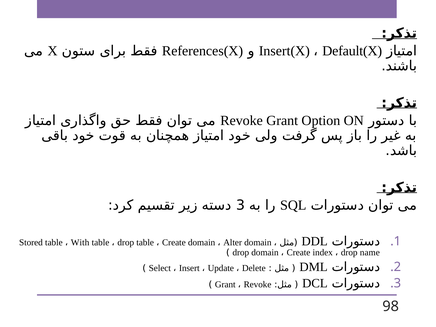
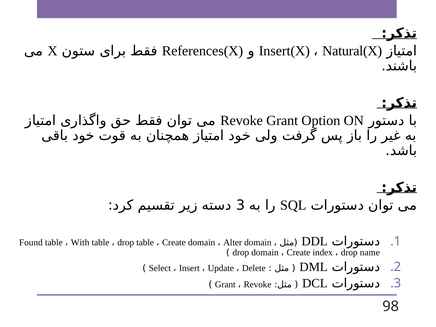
Default(X: Default(X -> Natural(X (352, 51)
Stored: Stored -> Found (31, 242)
